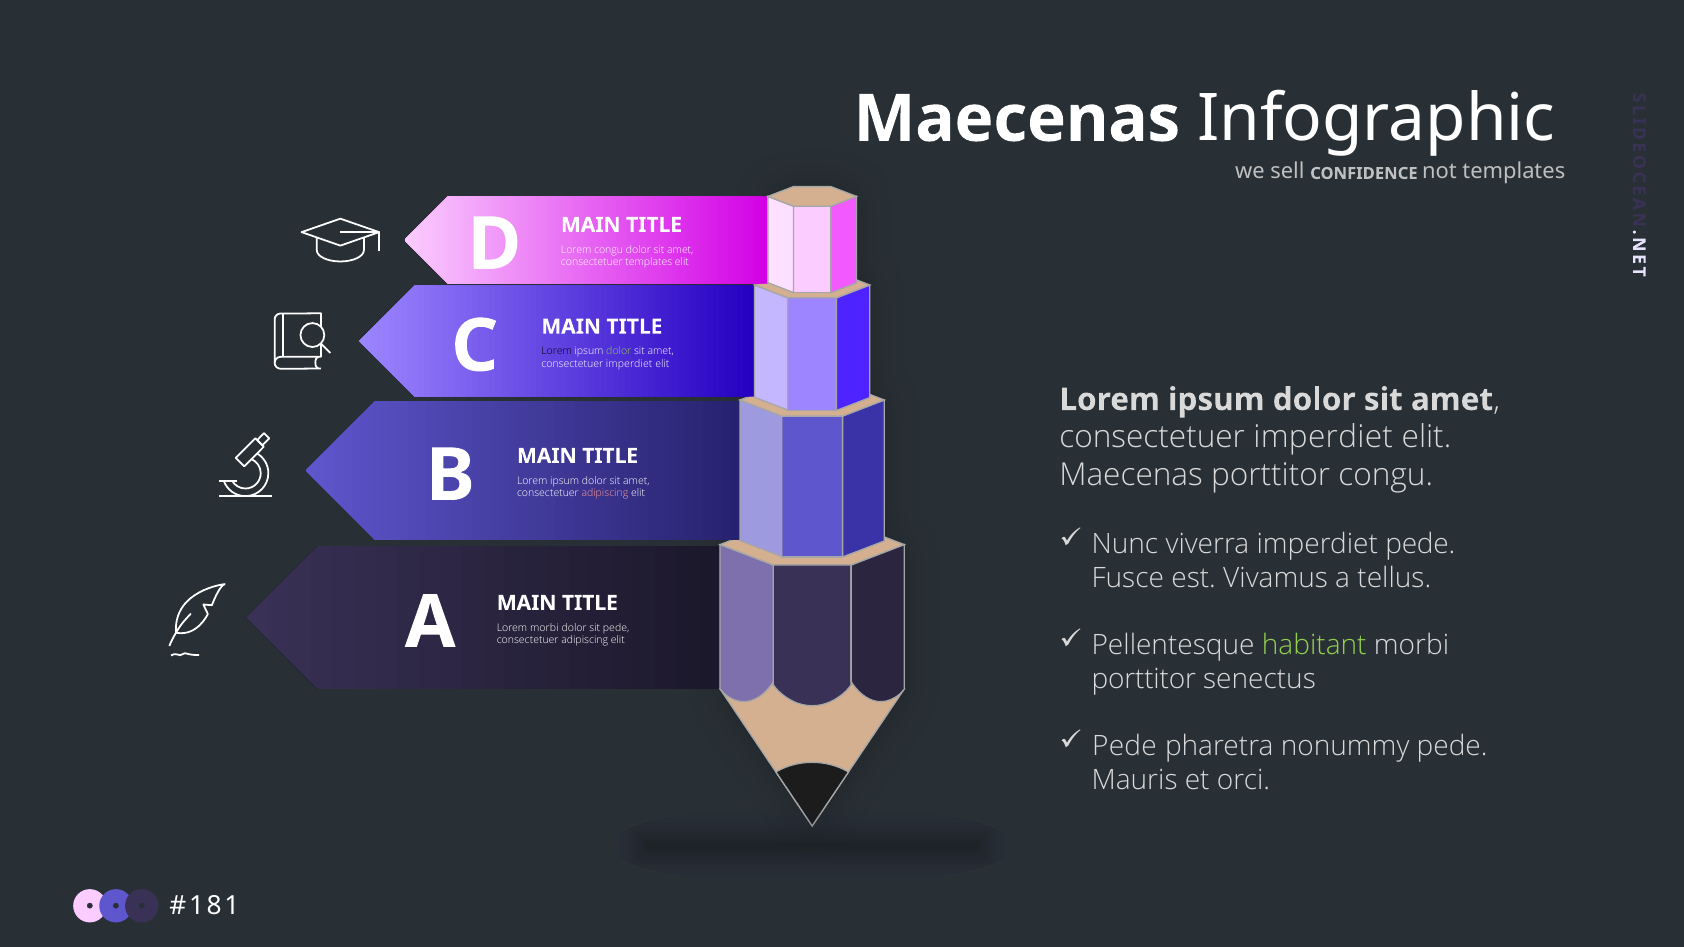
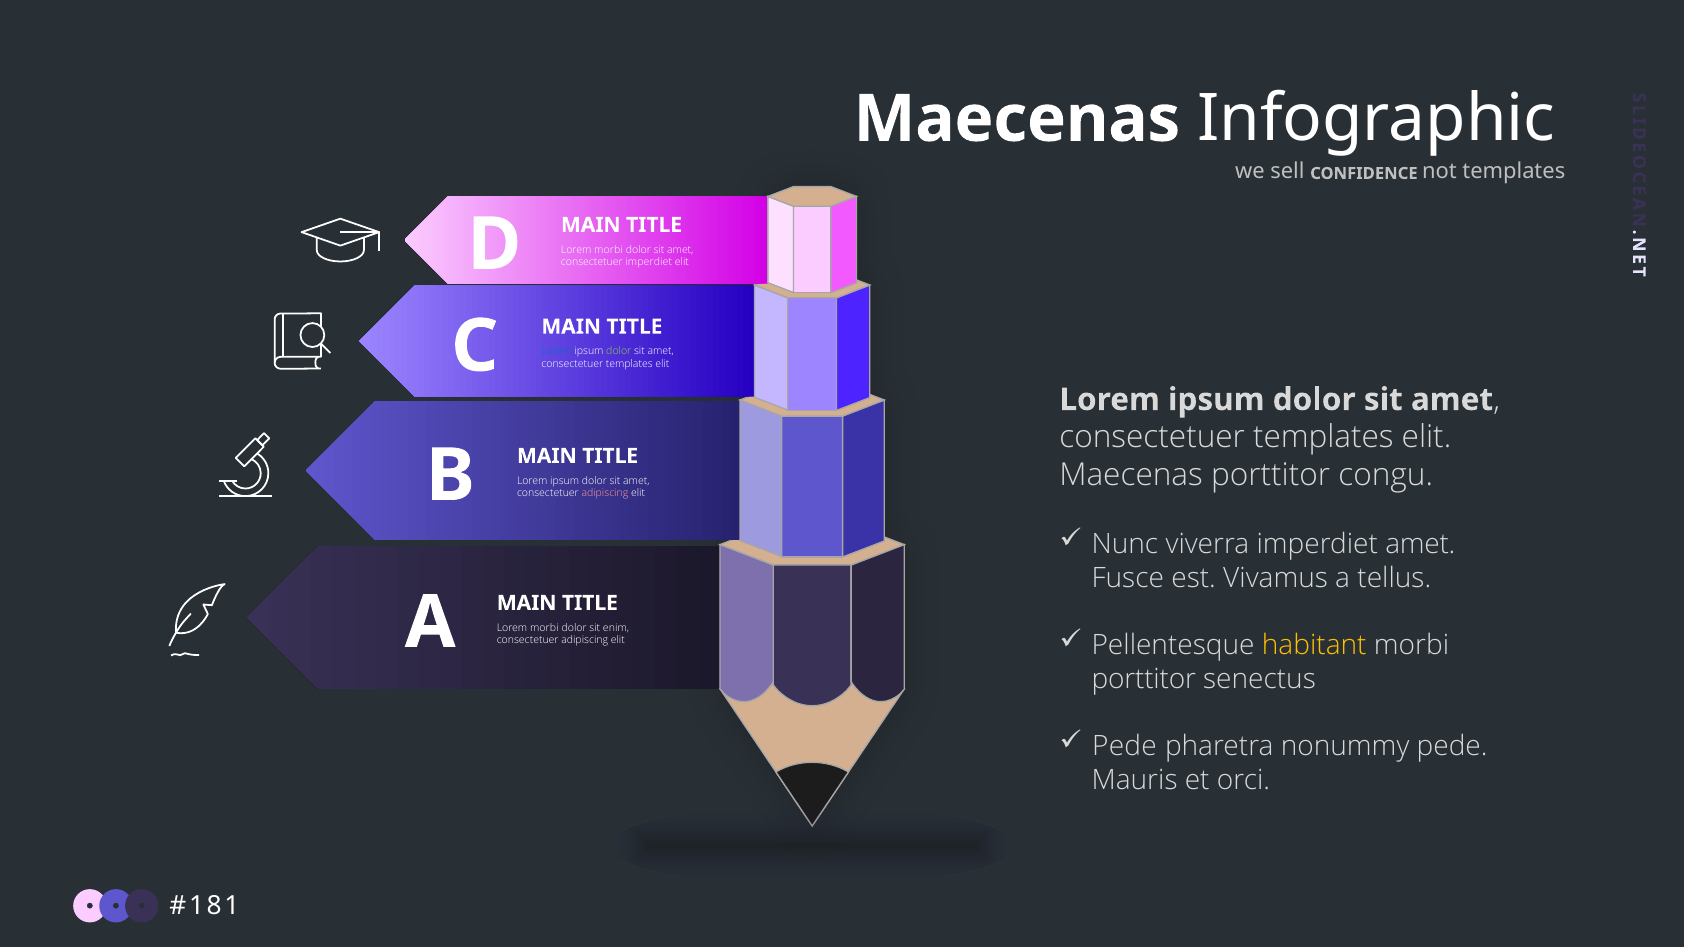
congu: congu -> morbi (609, 250)
consectetuer templates: templates -> imperdiet (649, 262)
Lorem colour: black -> blue (557, 351)
imperdiet: imperdiet -> templates (629, 364)
imperdiet: imperdiet -> templates (1323, 438)
imperdiet pede: pede -> amet (1420, 545)
sit pede: pede -> enim (616, 628)
habitant colour: light green -> yellow (1314, 646)
